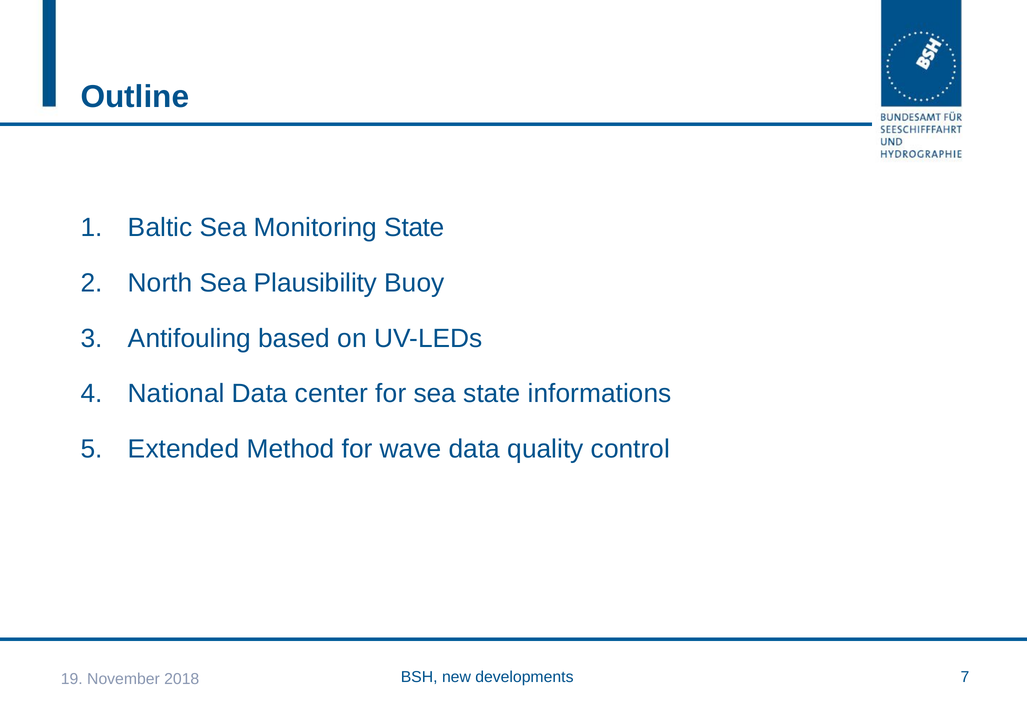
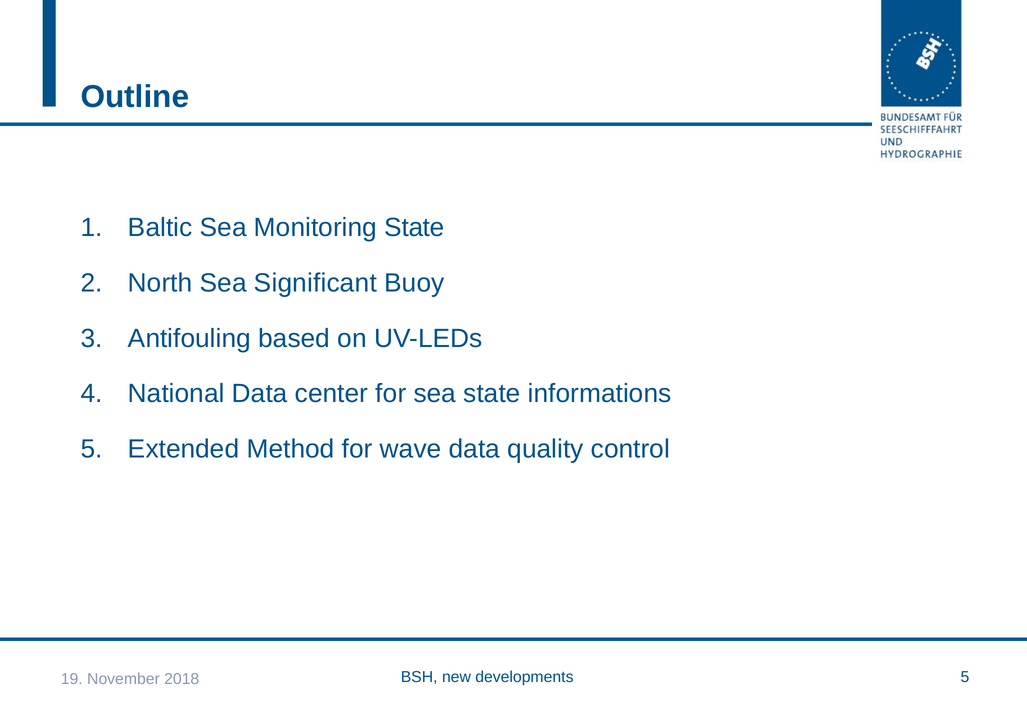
Plausibility: Plausibility -> Significant (315, 283)
2018 7: 7 -> 5 (965, 677)
